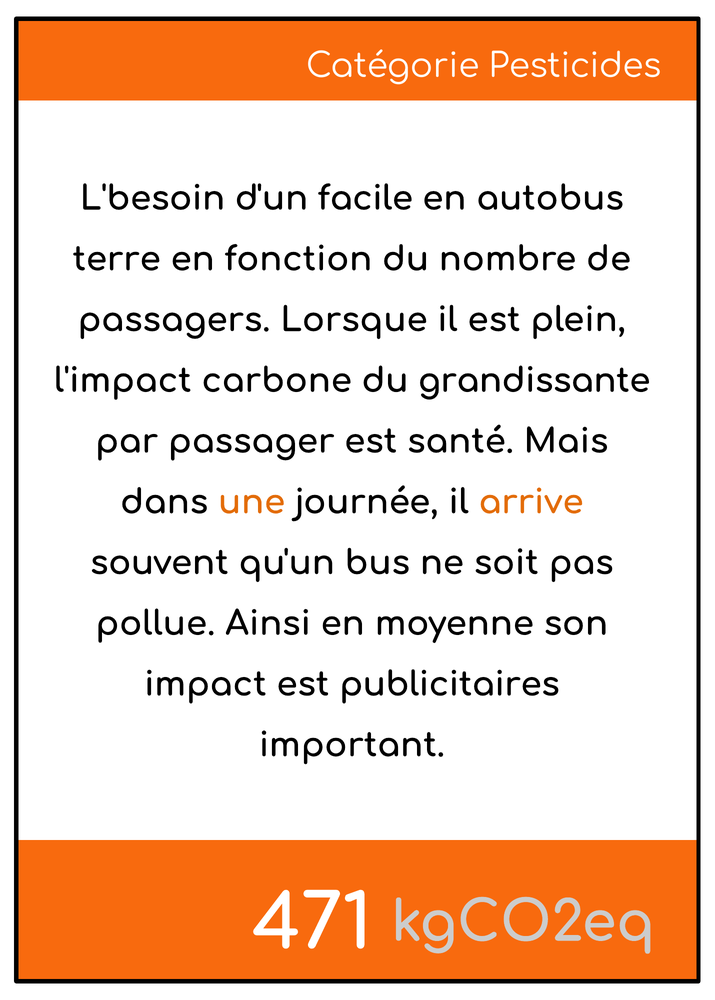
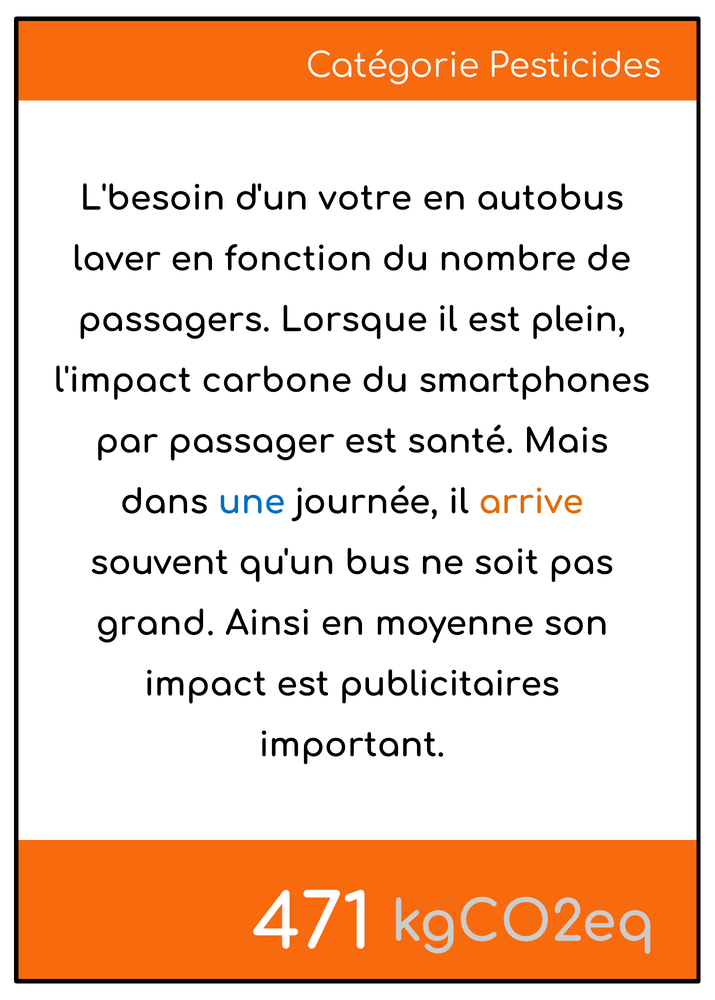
facile: facile -> votre (365, 199)
terre: terre -> laver (117, 260)
grandissante: grandissante -> smartphones (534, 381)
une colour: orange -> blue (252, 503)
pollue: pollue -> grand (155, 624)
